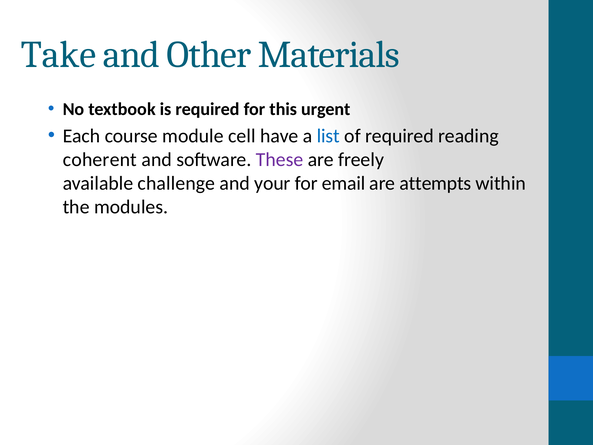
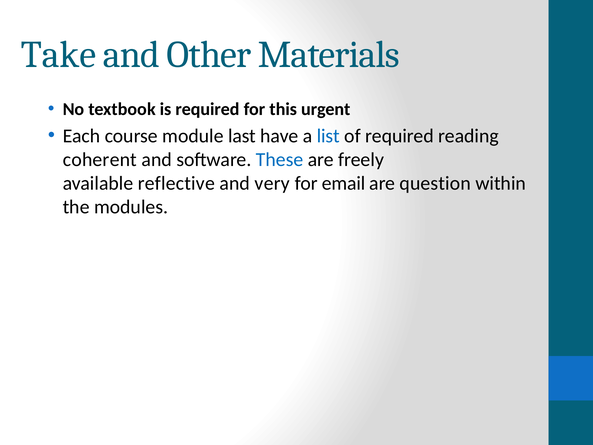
cell: cell -> last (242, 136)
These colour: purple -> blue (280, 159)
challenge: challenge -> reflective (176, 183)
your: your -> very (272, 183)
attempts: attempts -> question (435, 183)
